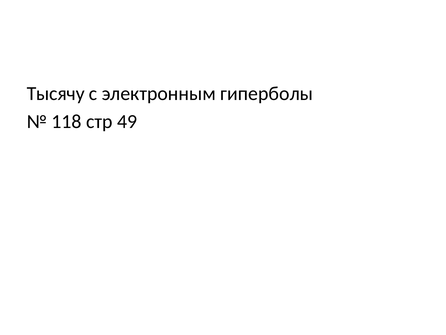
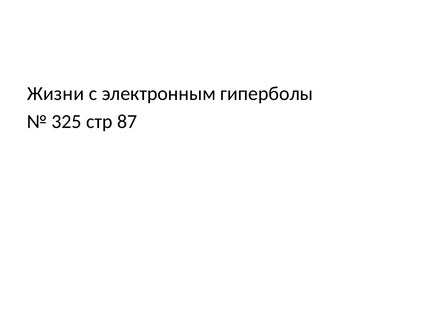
Тысячу: Тысячу -> Жизни (56, 94)
118: 118 -> 325 (67, 121)
49: 49 -> 87 (127, 121)
